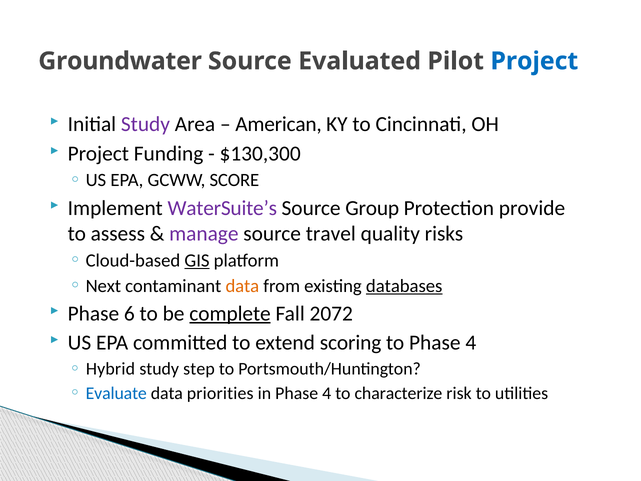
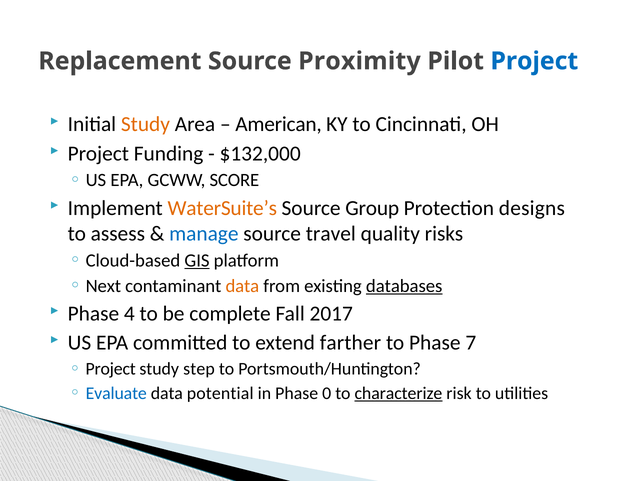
Groundwater: Groundwater -> Replacement (120, 61)
Evaluated: Evaluated -> Proximity (359, 61)
Study colour: purple -> orange (145, 124)
$130,300: $130,300 -> $132,000 (260, 153)
WaterSuite’s colour: purple -> orange (222, 208)
provide: provide -> designs (532, 208)
manage colour: purple -> blue (204, 234)
6: 6 -> 4 (129, 313)
complete underline: present -> none (230, 313)
2072: 2072 -> 2017 (331, 313)
scoring: scoring -> farther (350, 343)
to Phase 4: 4 -> 7 (471, 343)
Hybrid: Hybrid -> Project (111, 369)
priorities: priorities -> potential (220, 393)
in Phase 4: 4 -> 0 (327, 393)
characterize underline: none -> present (398, 393)
